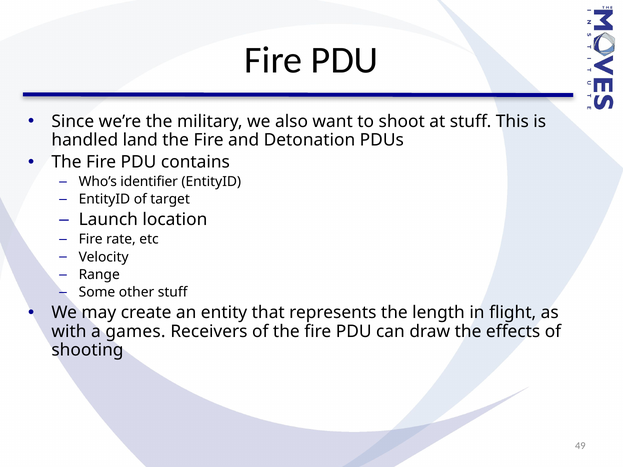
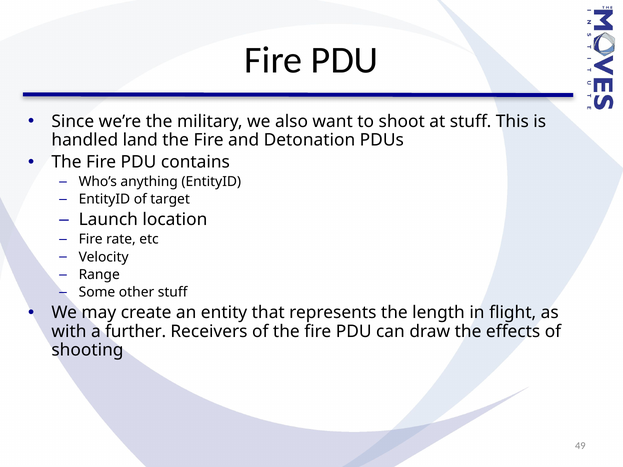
identifier: identifier -> anything (149, 182)
games: games -> further (136, 331)
